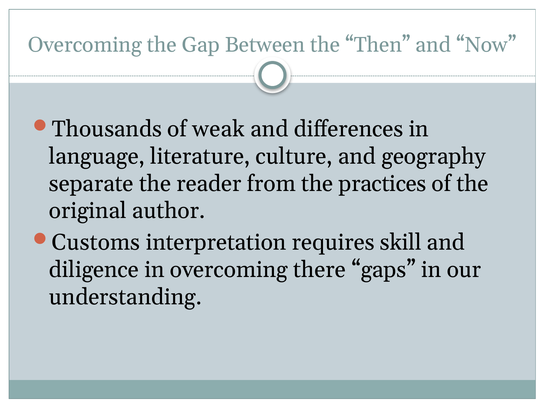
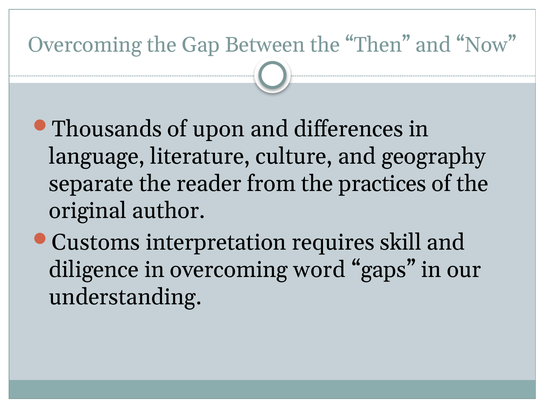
weak: weak -> upon (219, 129)
there: there -> word (319, 270)
